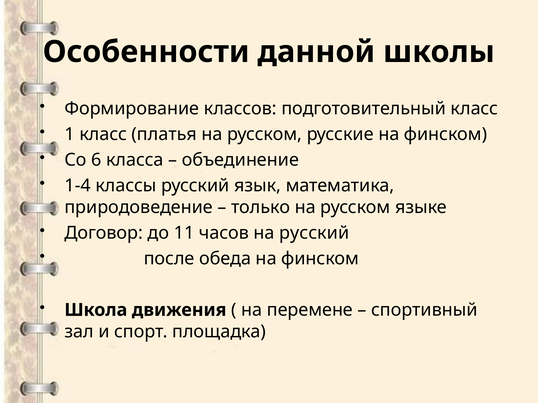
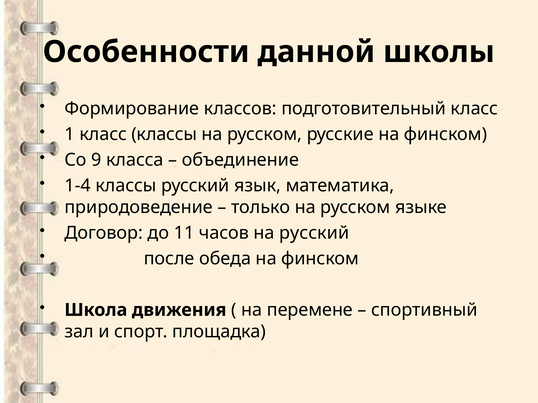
класс платья: платья -> классы (164, 135)
6: 6 -> 9 (96, 160)
